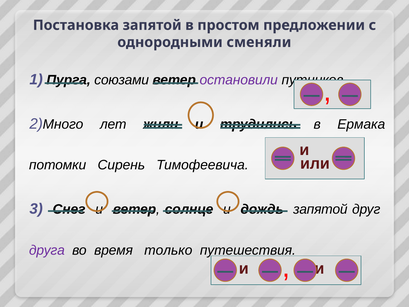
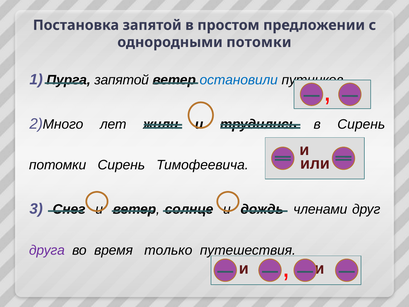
однородными сменяли: сменяли -> потомки (259, 42)
союзами: союзами -> запятой (122, 80)
остановили colour: purple -> blue (239, 80)
в Ермака: Ермака -> Сирень (361, 124)
запятой: запятой -> членами (320, 209)
